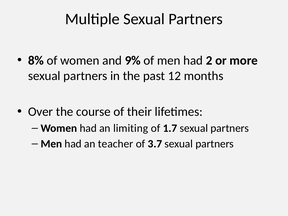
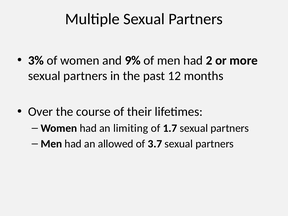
8%: 8% -> 3% (36, 60)
teacher: teacher -> allowed (116, 144)
